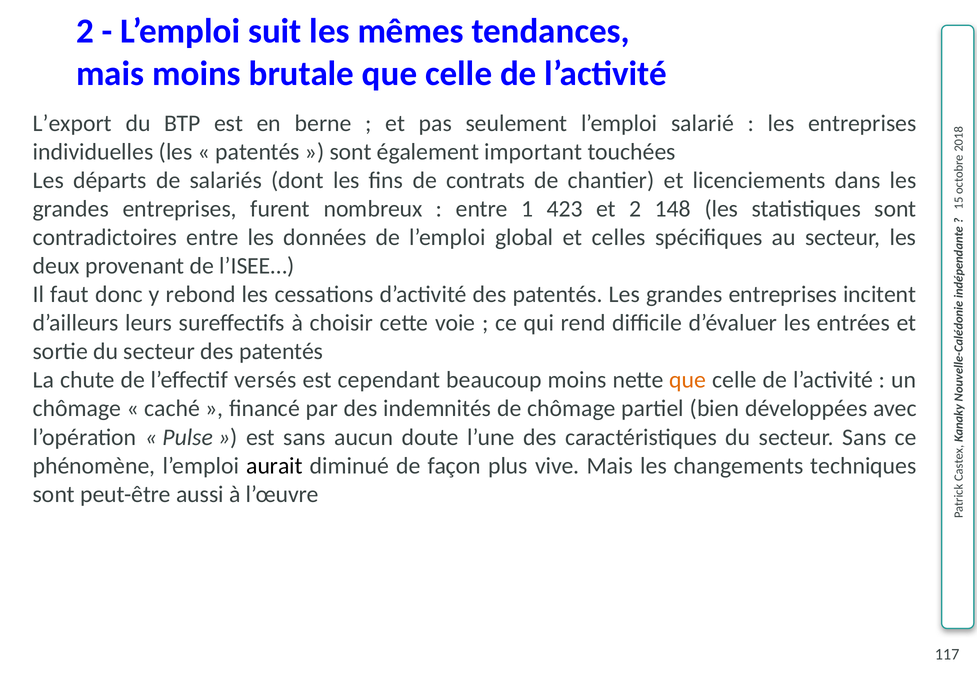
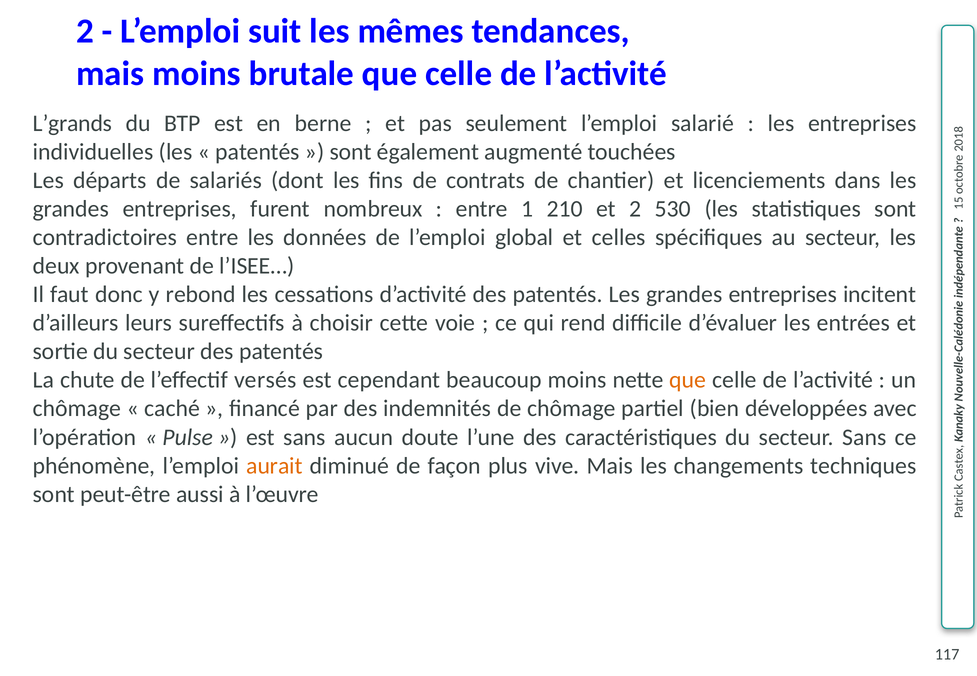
L’export: L’export -> L’grands (72, 123)
important: important -> augmenté (533, 152)
423: 423 -> 210 (565, 209)
148: 148 -> 530 (673, 209)
aurait colour: black -> orange (275, 466)
